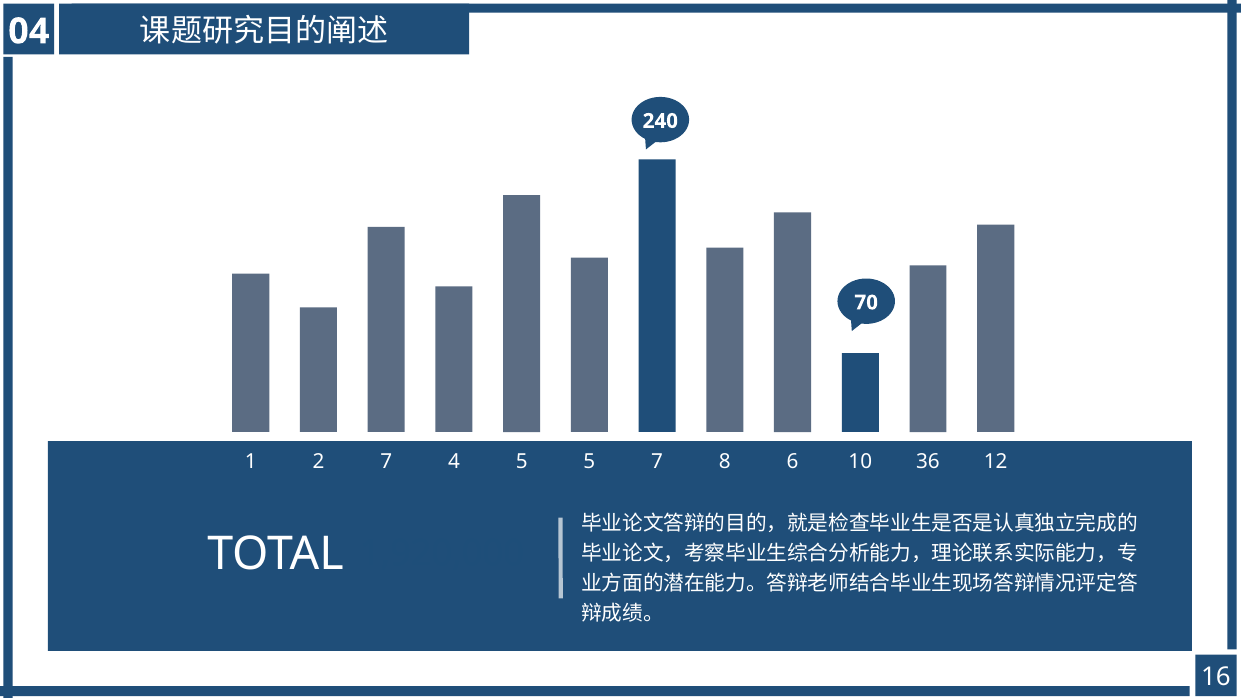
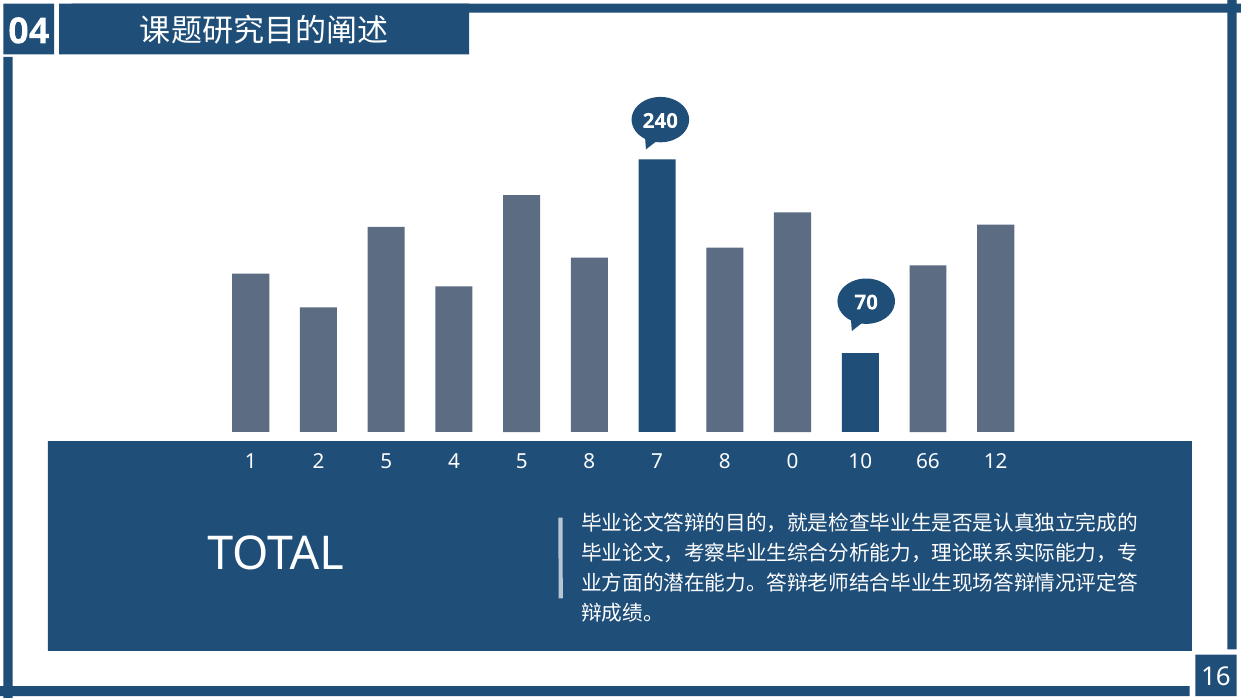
2 7: 7 -> 5 (386, 462)
5 5: 5 -> 8 (589, 462)
6: 6 -> 0 (792, 462)
36: 36 -> 66 (928, 462)
